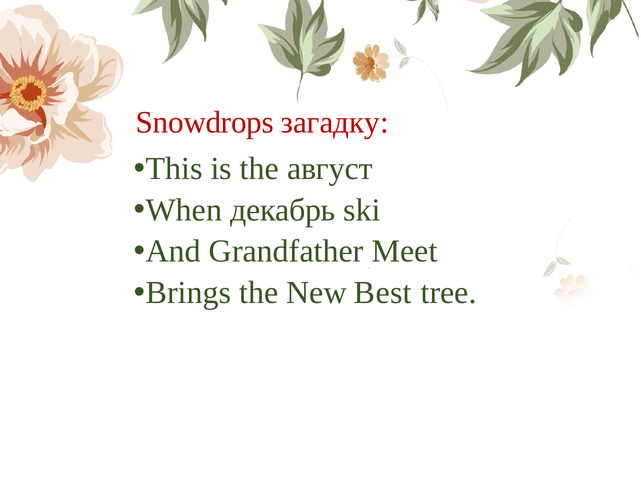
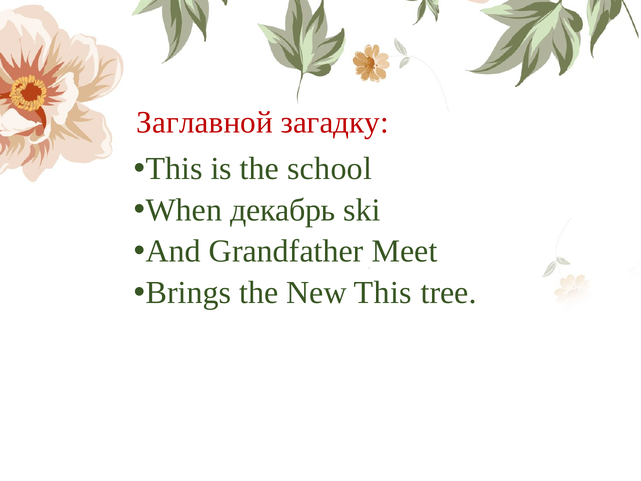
Snowdrops: Snowdrops -> Заглавной (205, 122)
август: август -> school (330, 169)
New Best: Best -> This (383, 293)
